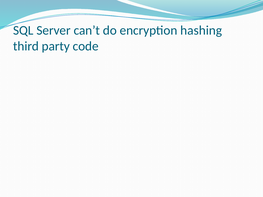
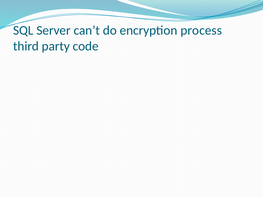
hashing: hashing -> process (201, 30)
